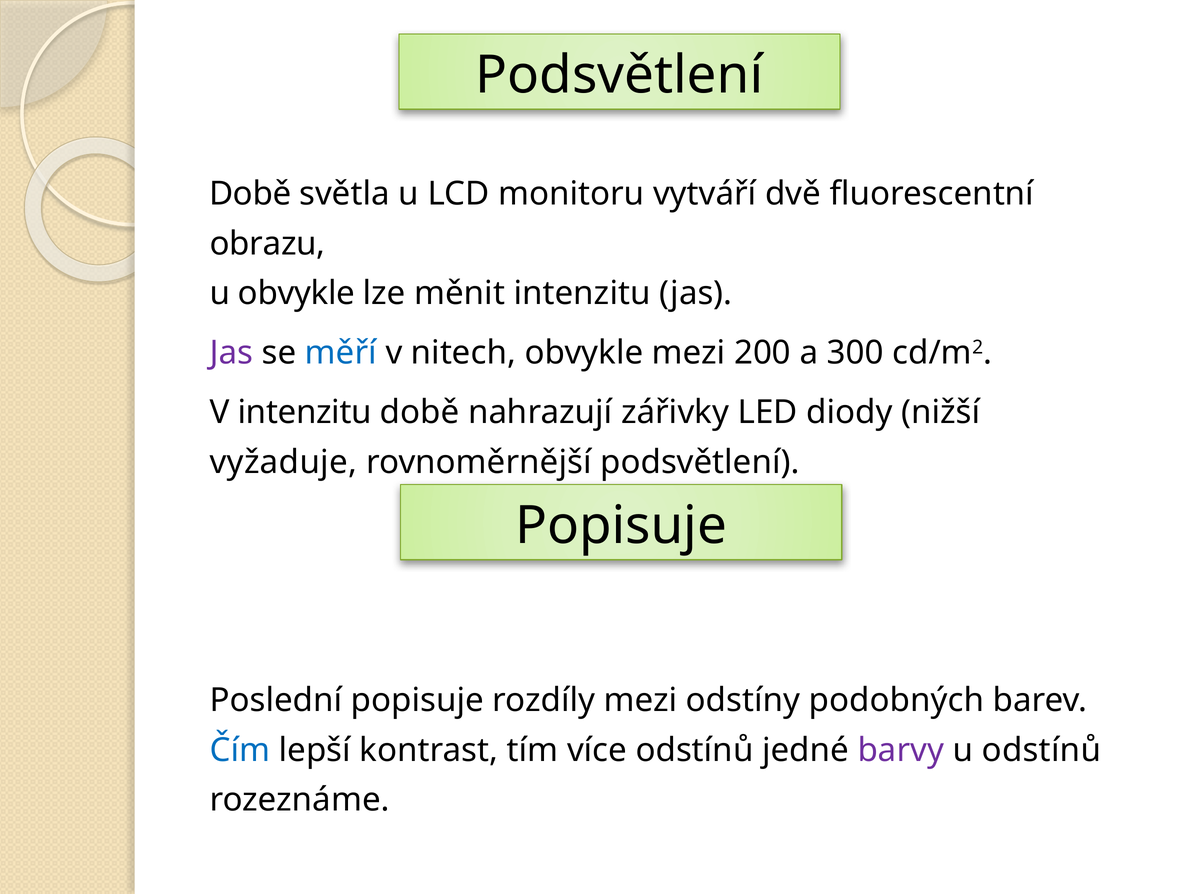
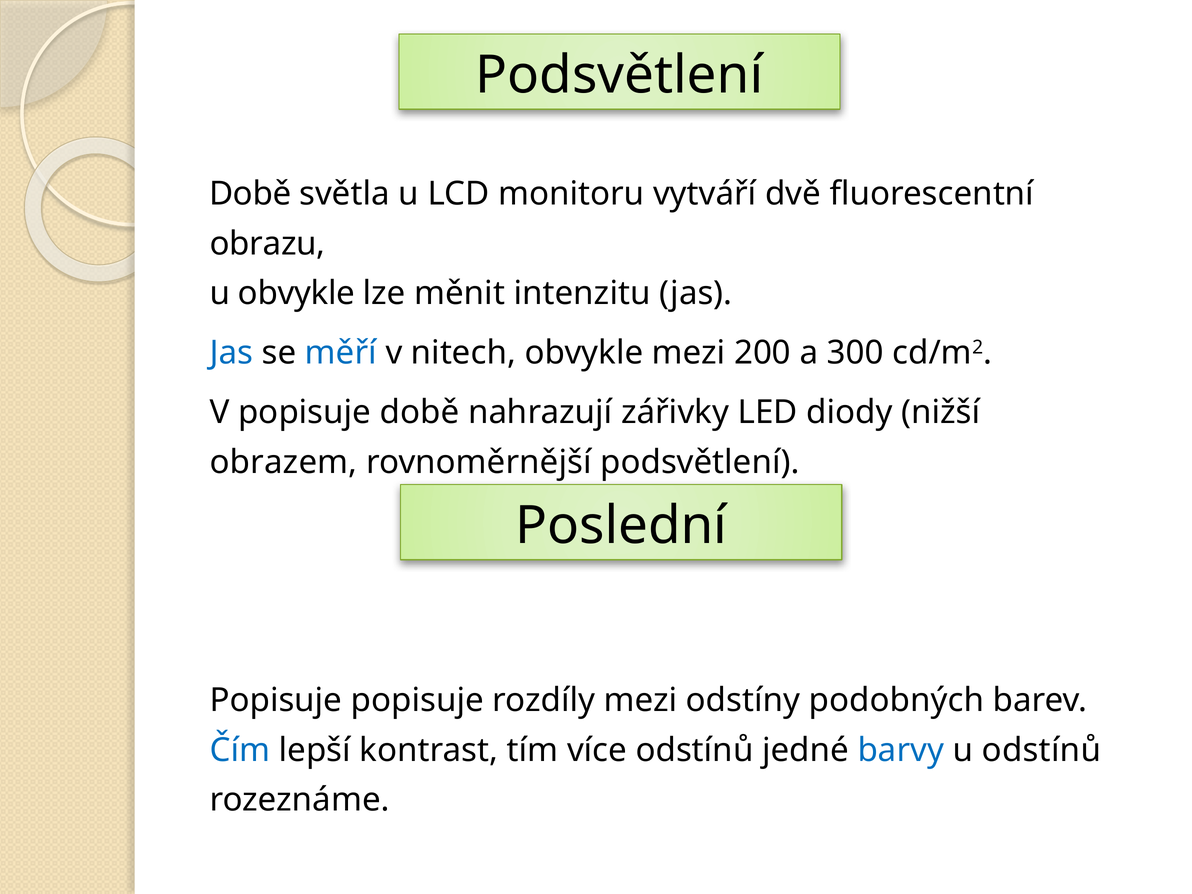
Jas colour: purple -> blue (231, 353)
V intenzitu: intenzitu -> popisuje (305, 412)
vyžaduje: vyžaduje -> obrazem (284, 462)
Popisuje: Popisuje -> Poslední (621, 526)
Poslední: Poslední -> Popisuje (276, 701)
barvy colour: purple -> blue (901, 750)
